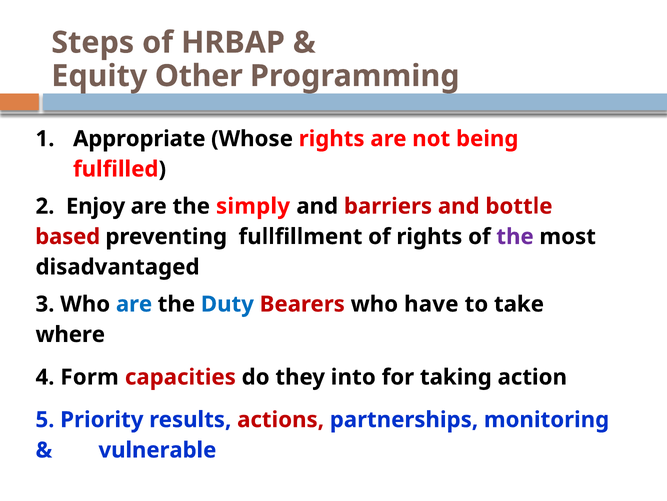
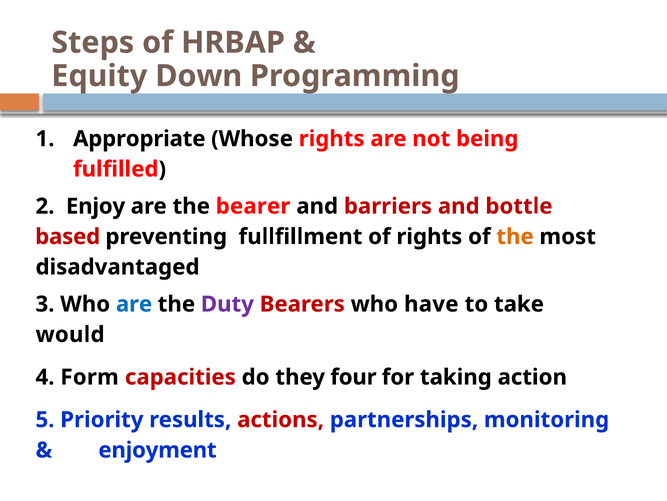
Other: Other -> Down (199, 76)
simply: simply -> bearer (253, 206)
the colour: purple -> orange (515, 236)
Duty colour: blue -> purple (227, 304)
where: where -> would (70, 334)
into: into -> four (353, 377)
vulnerable: vulnerable -> enjoyment (157, 450)
